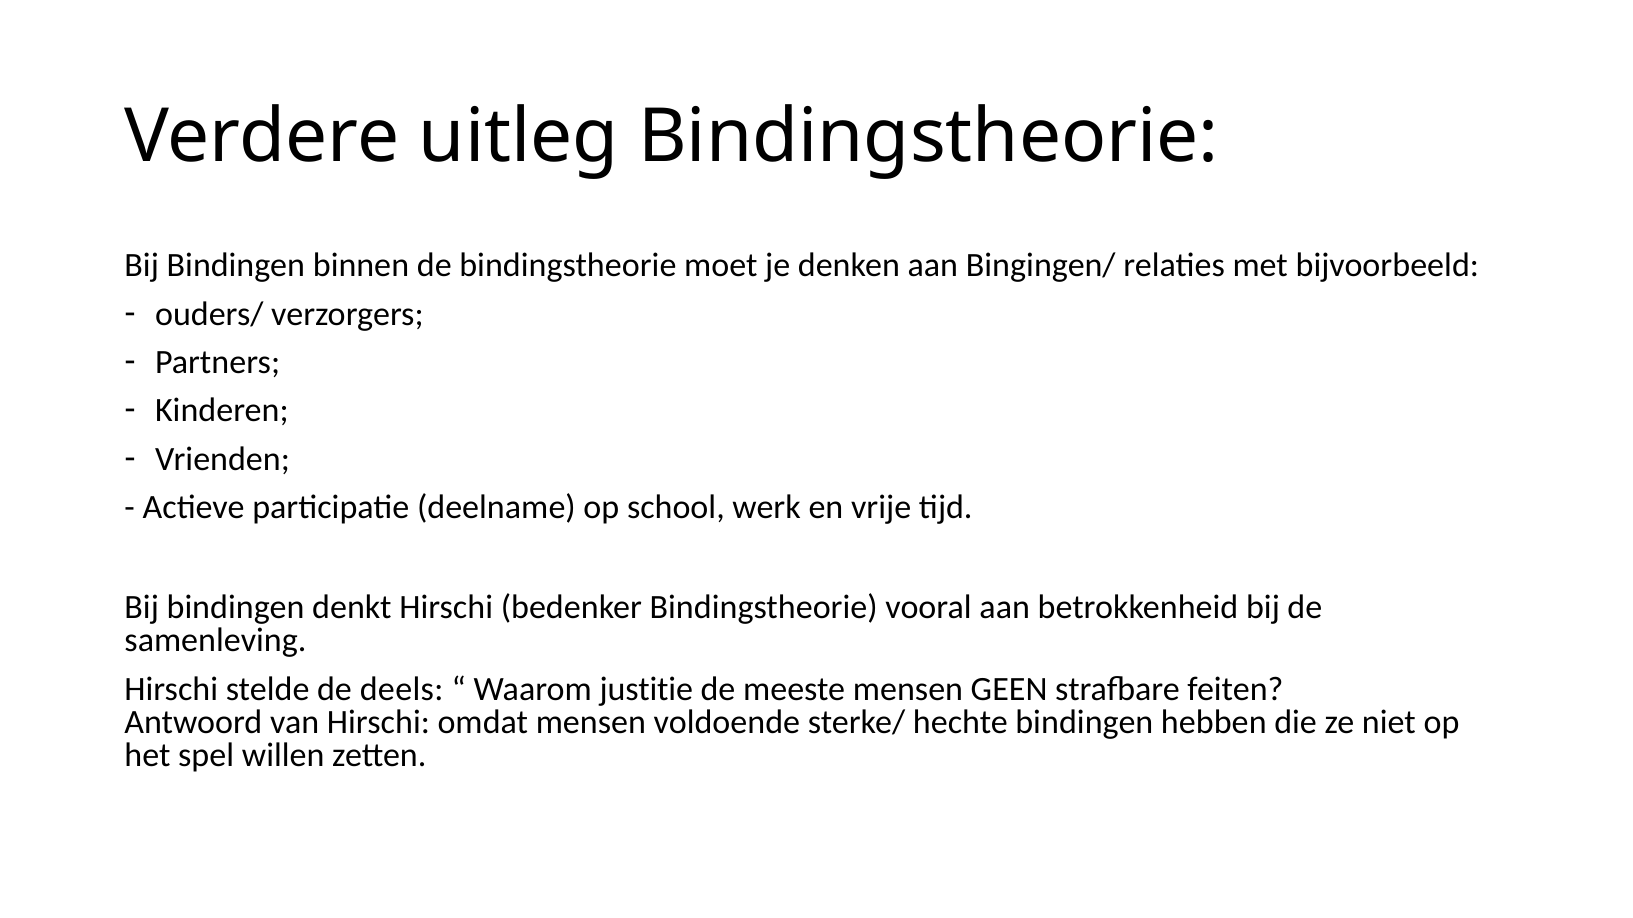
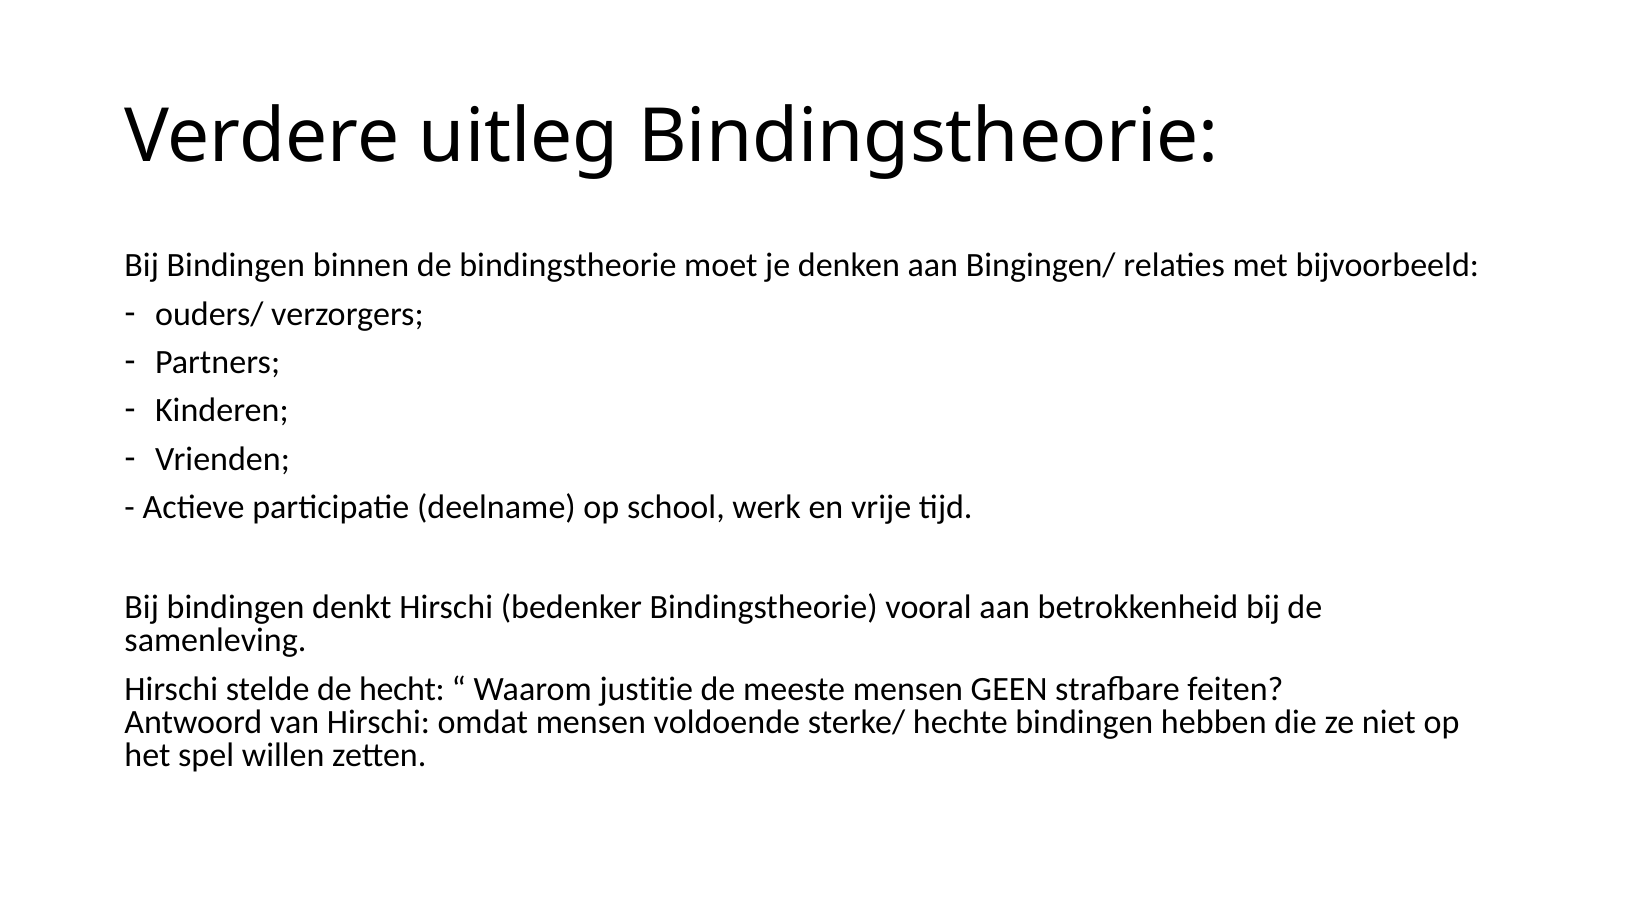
deels: deels -> hecht (402, 690)
